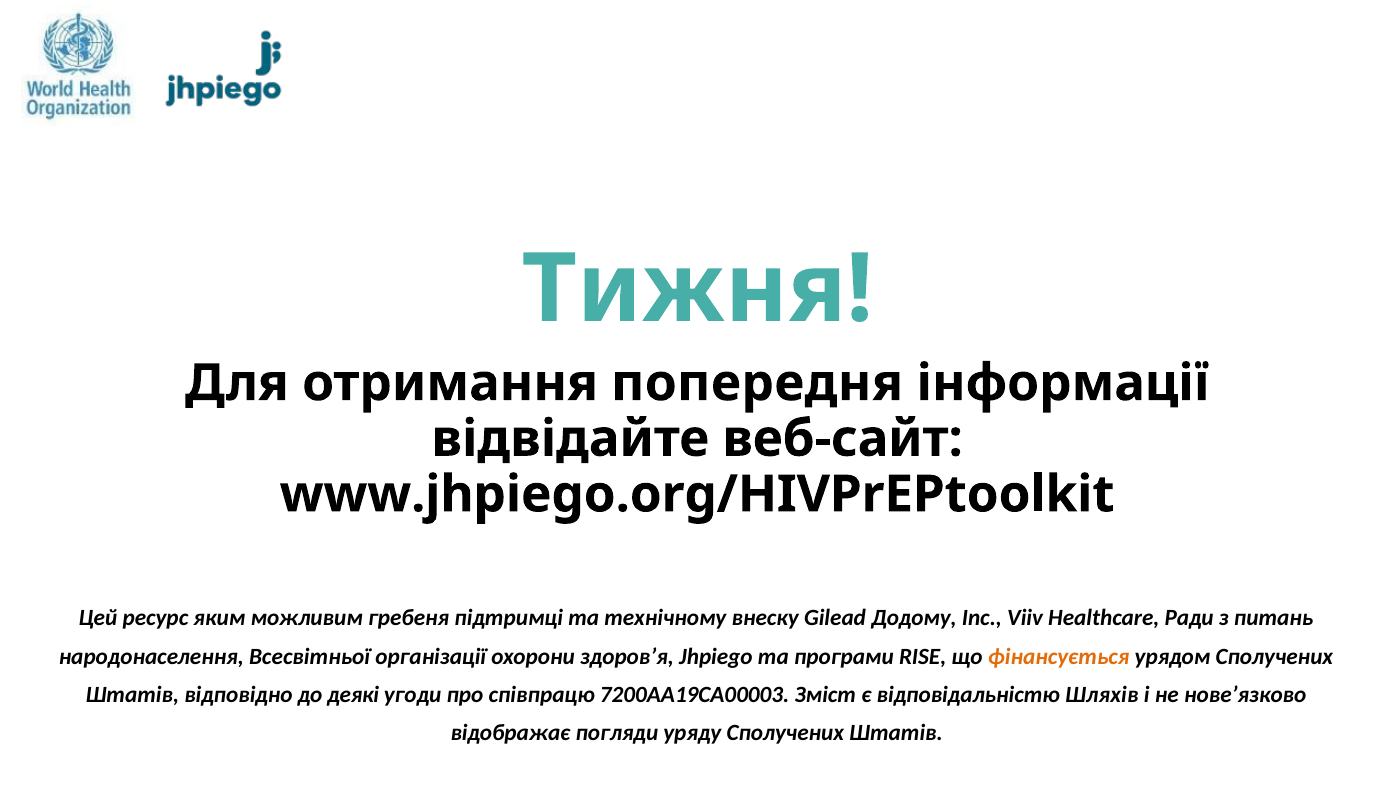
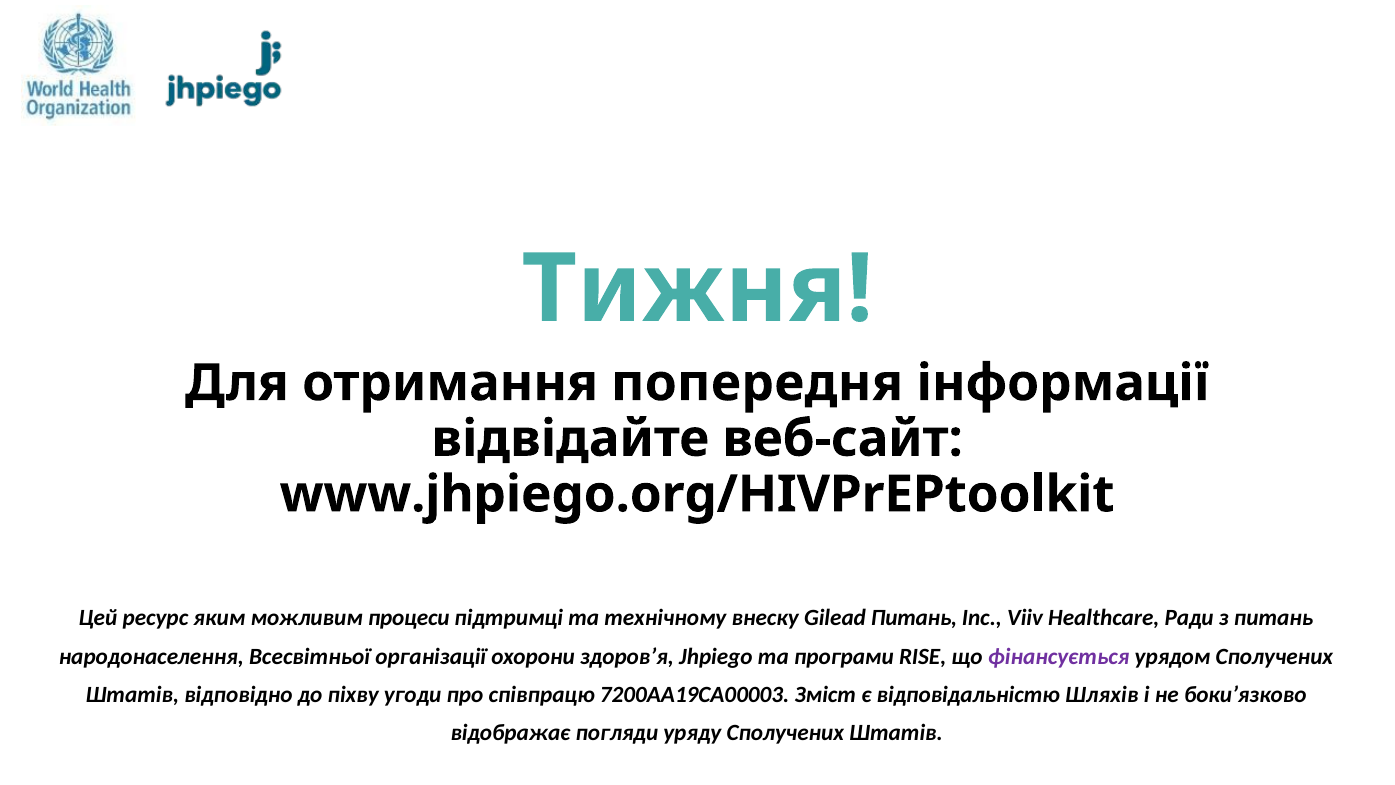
гребеня: гребеня -> процеси (409, 618)
Gilead Додому: Додому -> Питань (914, 618)
фінансується colour: orange -> purple (1059, 656)
деякі: деякі -> піхву (353, 694)
нове’язково: нове’язково -> боки’язково (1245, 694)
